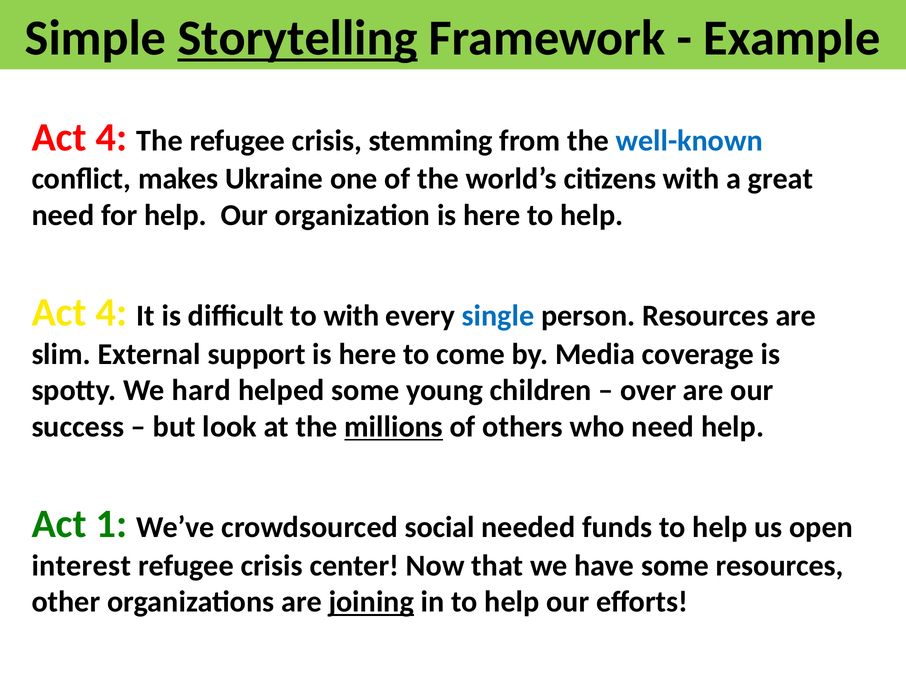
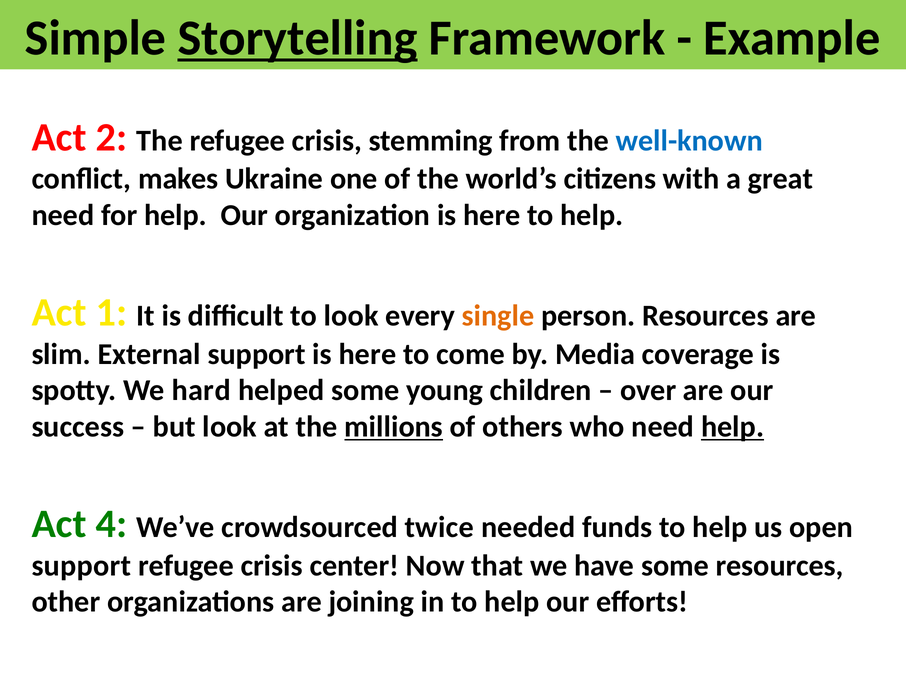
4: 4 -> 2 (111, 137)
4: 4 -> 1 (111, 312)
to with: with -> look (351, 316)
single colour: blue -> orange (498, 316)
help underline: none -> present (733, 426)
1: 1 -> 4 (111, 524)
social: social -> twice (439, 527)
interest: interest -> support (81, 565)
joining underline: present -> none (371, 602)
